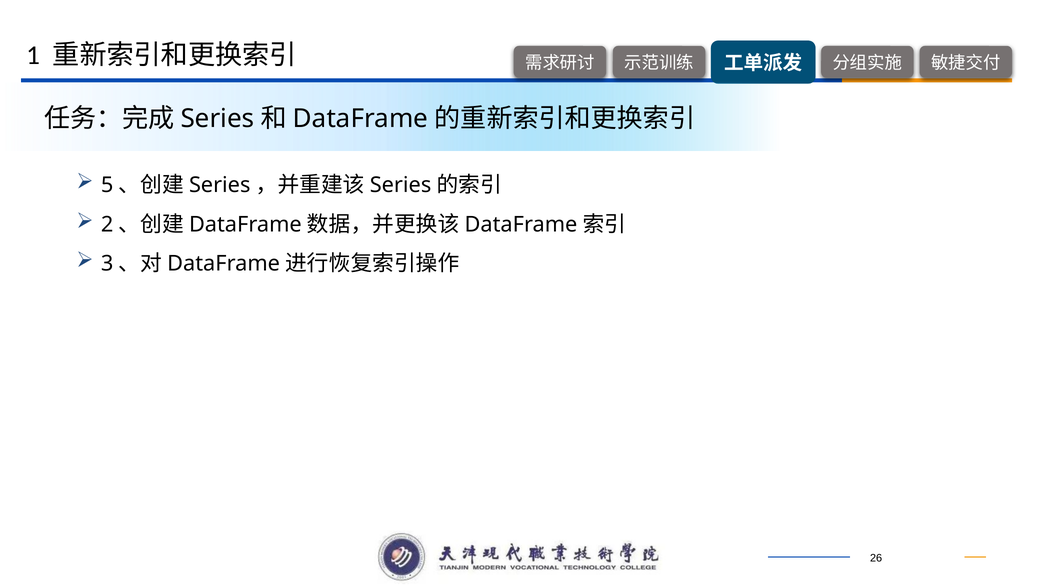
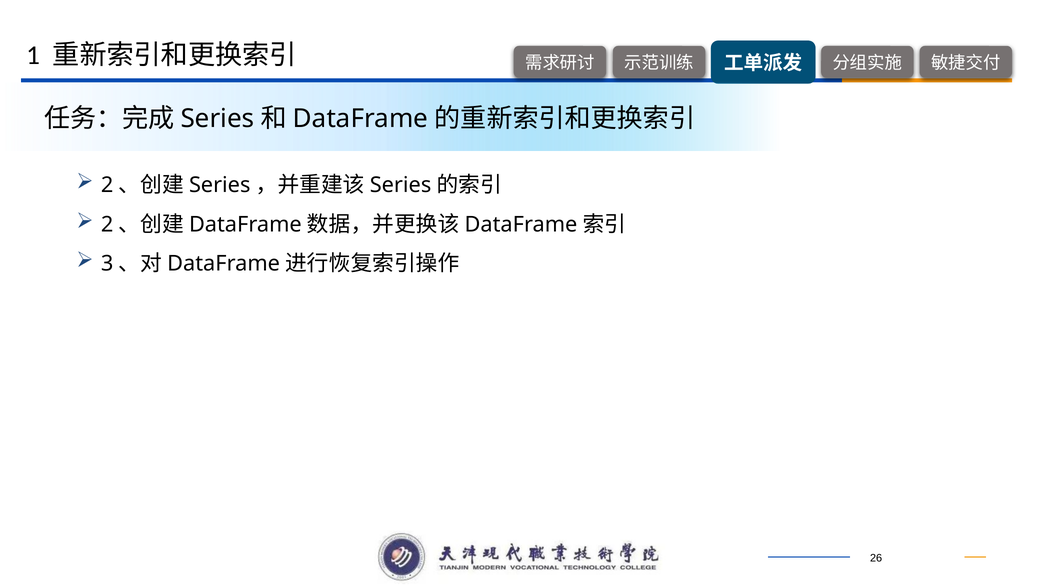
5: 5 -> 2 (107, 185)
